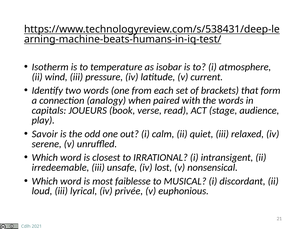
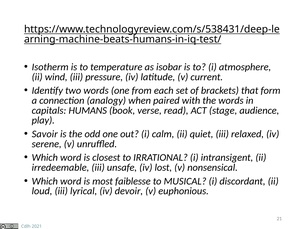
JOUEURS: JOUEURS -> HUMANS (88, 111)
privée: privée -> devoir (129, 192)
